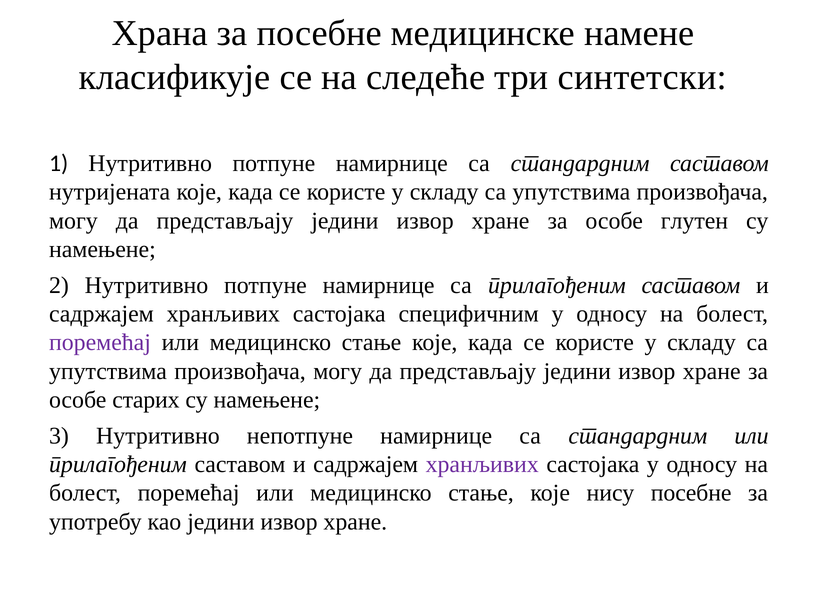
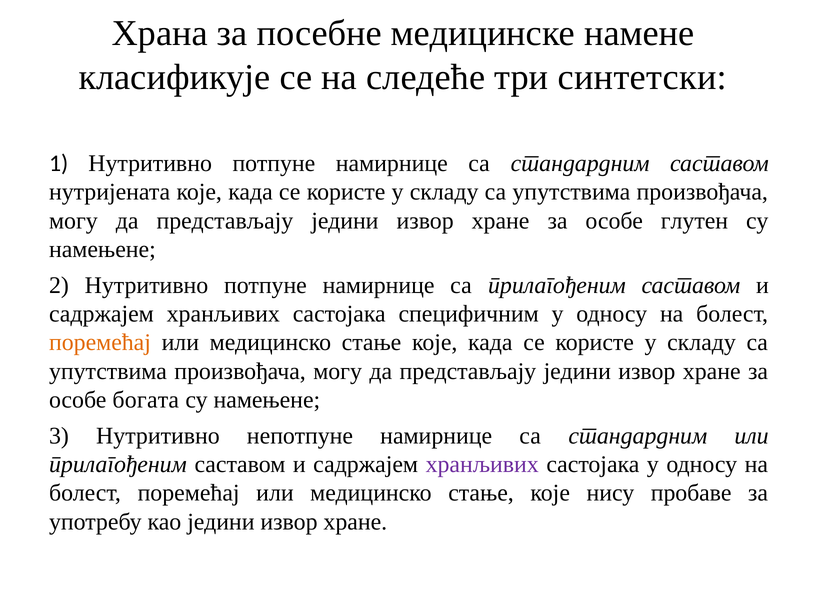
поремећај colour: purple -> orange (100, 342)
старих: старих -> богата (146, 400)
нису посебне: посебне -> пробаве (691, 493)
